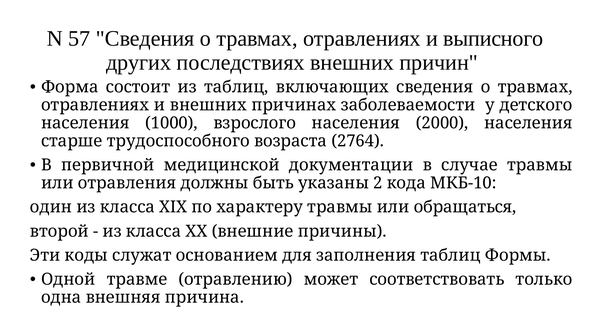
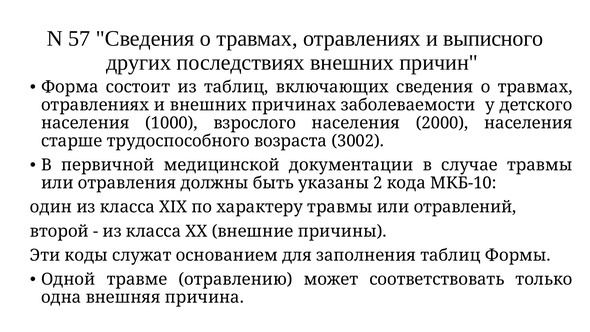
2764: 2764 -> 3002 (358, 141)
обращаться: обращаться -> отравлений (465, 207)
